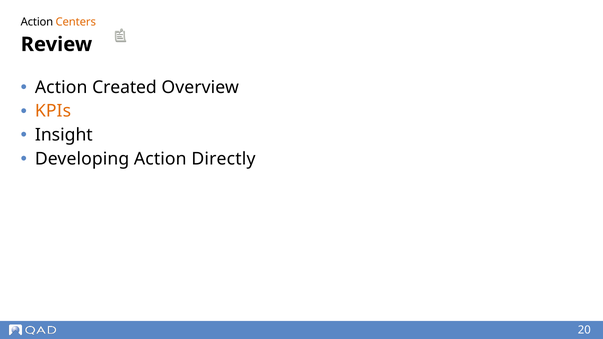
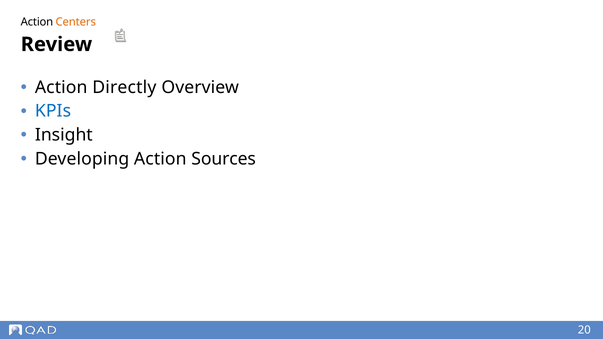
Created: Created -> Directly (124, 87)
KPIs colour: orange -> blue (53, 111)
Directly: Directly -> Sources (224, 159)
